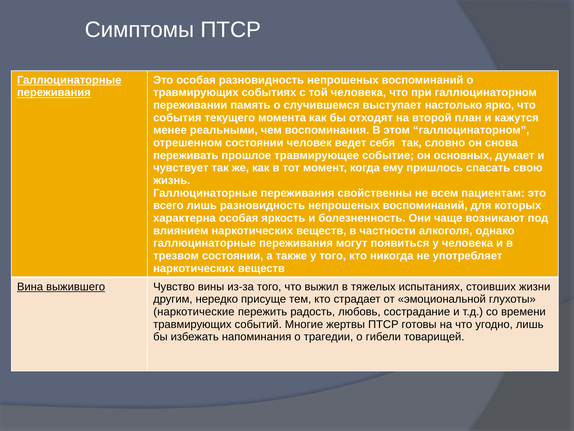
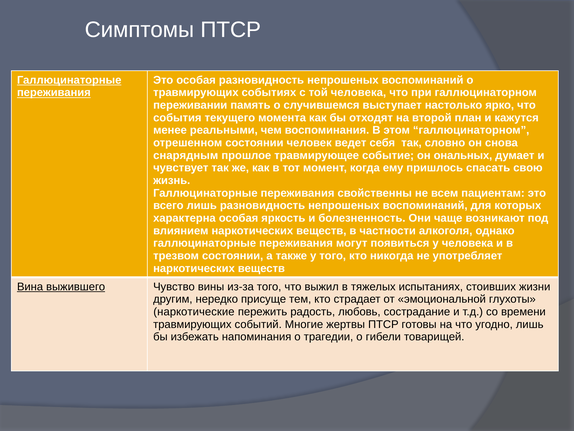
переживать: переживать -> снарядным (186, 155)
основных: основных -> ональных (463, 155)
